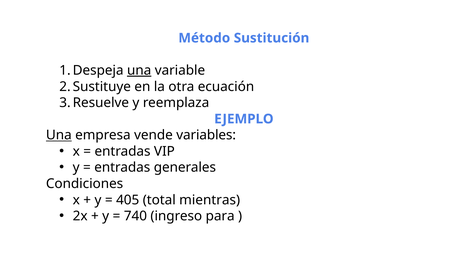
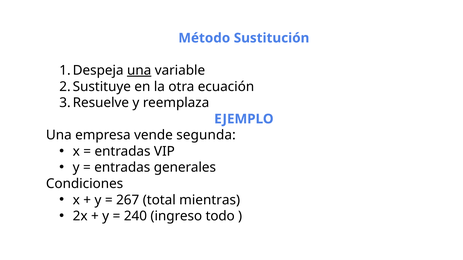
Una underline: present -> none (59, 135)
variables: variables -> segunda (206, 135)
405: 405 -> 267 (128, 200)
740: 740 -> 240 (135, 216)
para: para -> todo (220, 216)
